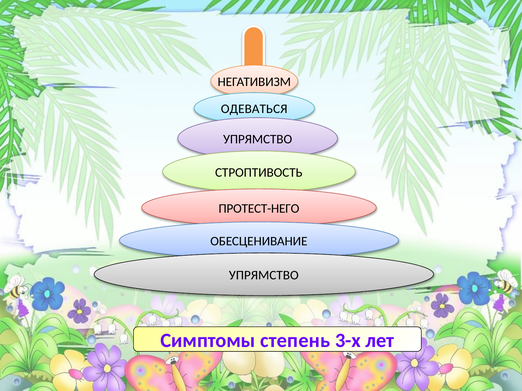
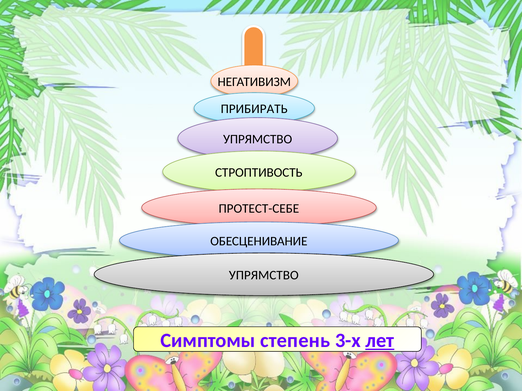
ОДЕВАТЬСЯ: ОДЕВАТЬСЯ -> ПРИБИРАТЬ (254, 109)
ПРОТЕСТ-НЕГО: ПРОТЕСТ-НЕГО -> ПРОТЕСТ-СЕБЕ (259, 209)
лет underline: none -> present (380, 341)
